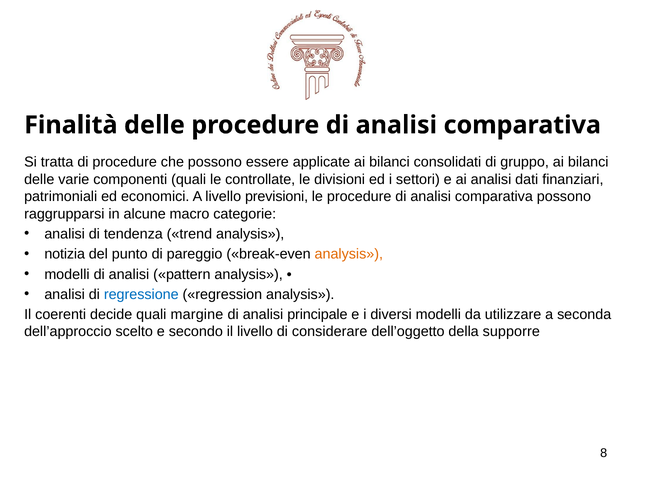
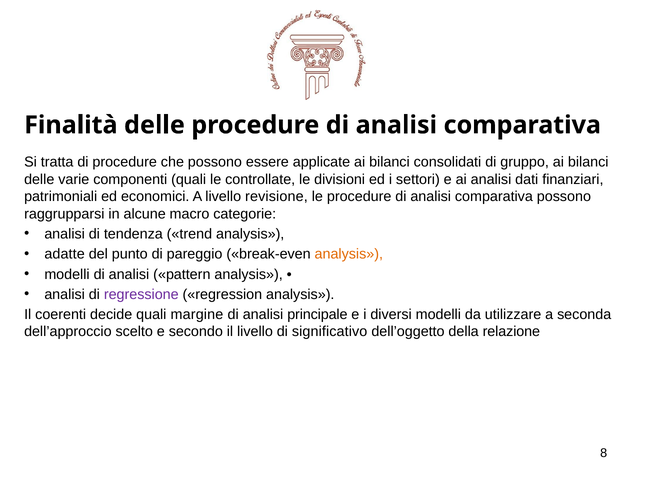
previsioni: previsioni -> revisione (276, 197)
notizia: notizia -> adatte (65, 254)
regressione colour: blue -> purple (141, 294)
considerare: considerare -> significativo (330, 331)
supporre: supporre -> relazione (511, 331)
